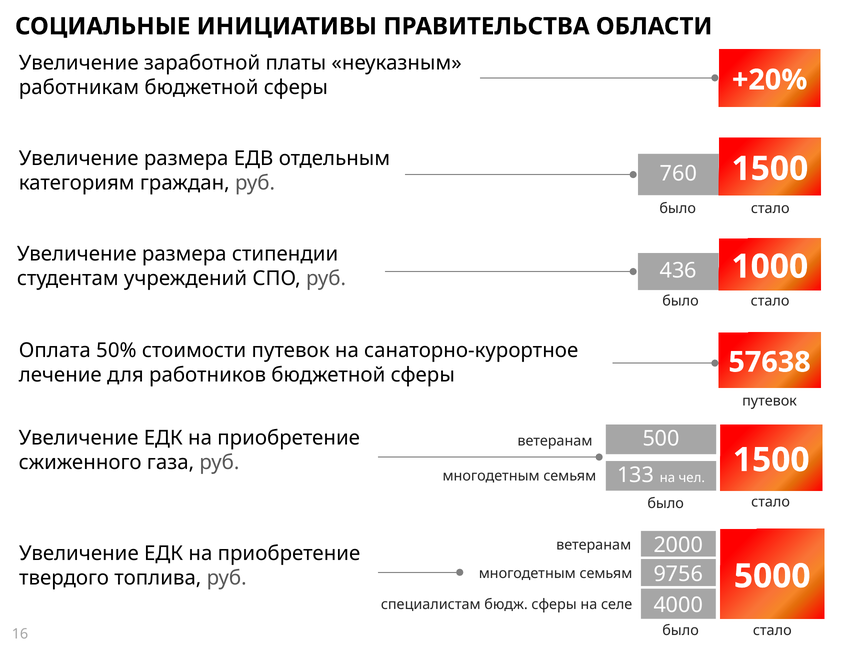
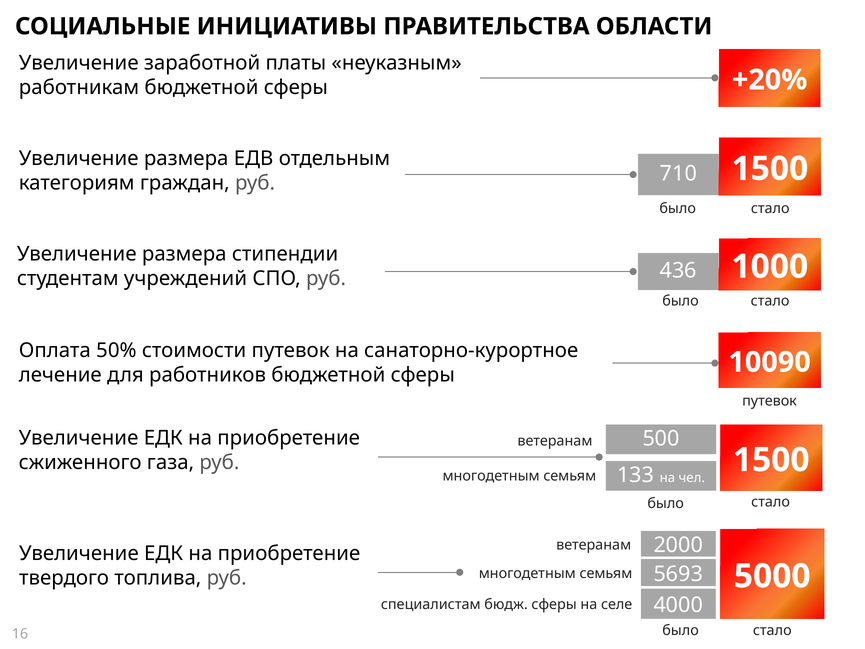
760: 760 -> 710 (678, 174)
57638: 57638 -> 10090 (770, 362)
9756: 9756 -> 5693 (678, 574)
